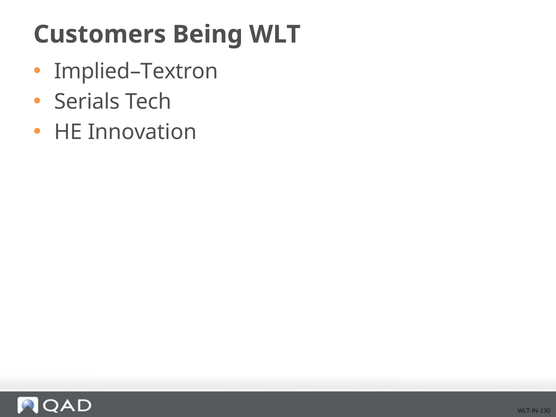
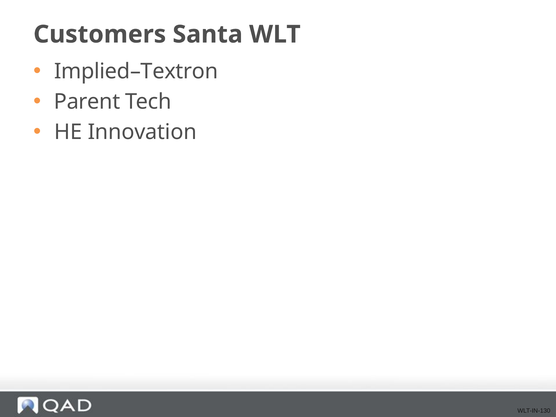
Being: Being -> Santa (208, 34)
Serials: Serials -> Parent (87, 102)
